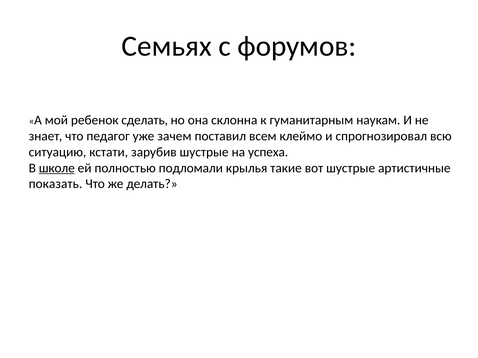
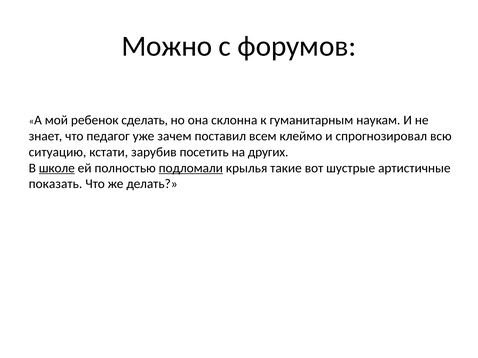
Семьях: Семьях -> Можно (167, 46)
зарубив шустрые: шустрые -> посетить (204, 152)
успеха: успеха -> других (268, 152)
подломали underline: none -> present (191, 168)
